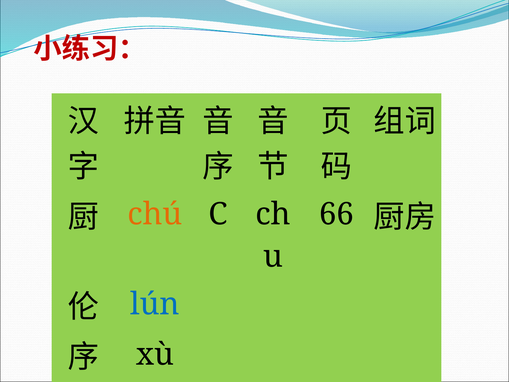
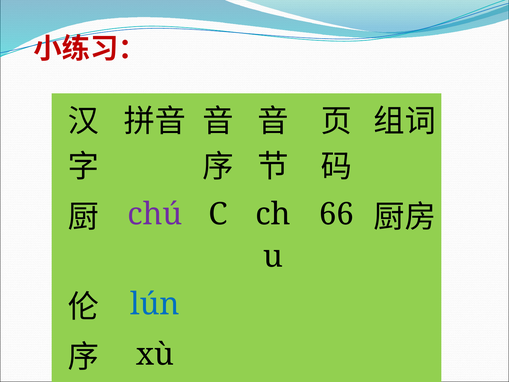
chú colour: orange -> purple (155, 214)
